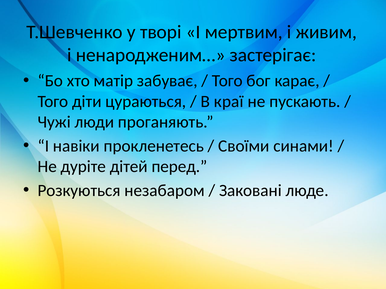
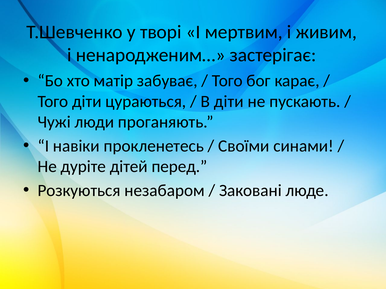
В краї: краї -> діти (229, 102)
